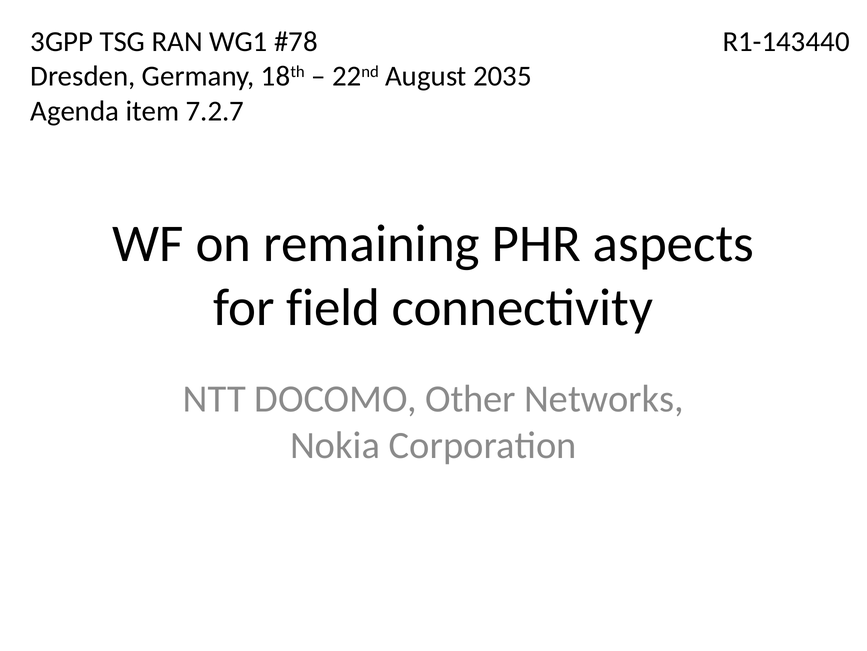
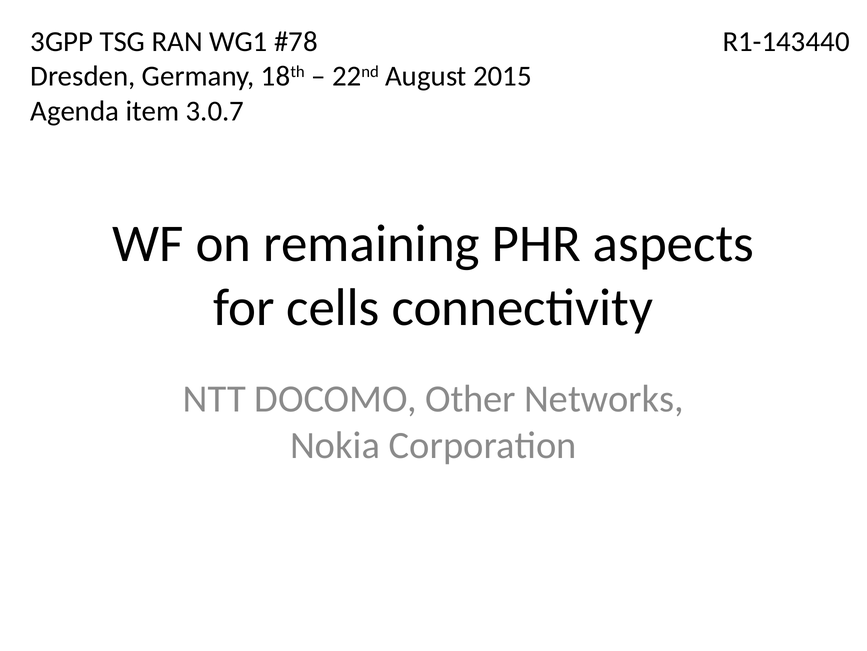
2035: 2035 -> 2015 (502, 76)
7.2.7: 7.2.7 -> 3.0.7 (215, 111)
field: field -> cells (333, 307)
